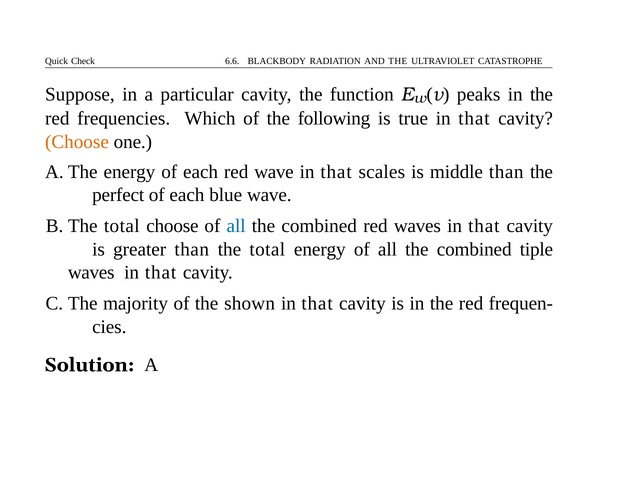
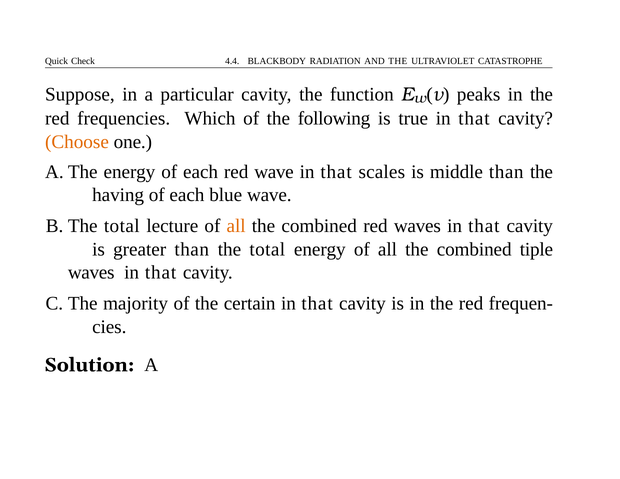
6.6: 6.6 -> 4.4 (232, 61)
perfect: perfect -> having (118, 195)
total choose: choose -> lecture (172, 226)
all colour: blue -> orange (236, 226)
shown: shown -> certain (250, 304)
